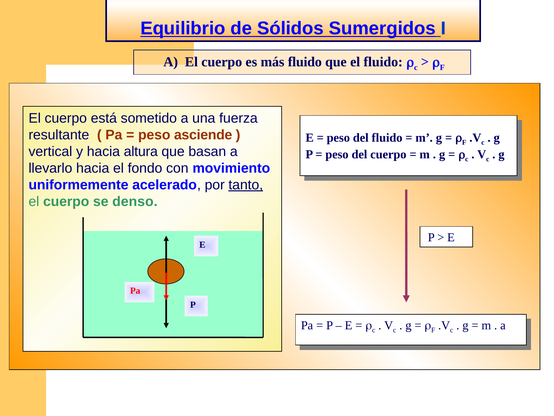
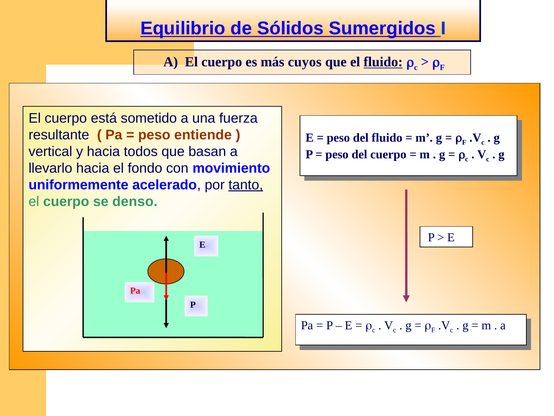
más fluido: fluido -> cuyos (305, 62)
fluido underline: none -> present (383, 62)
asciende: asciende -> entiende (203, 135)
altura: altura -> todos (141, 151)
